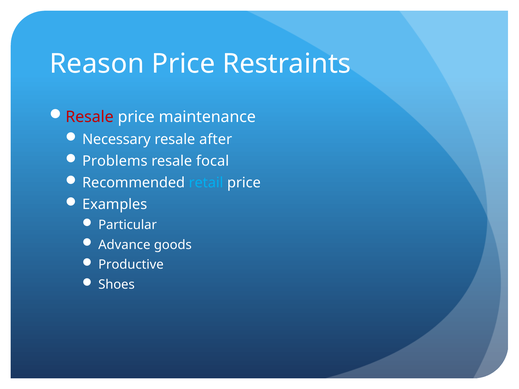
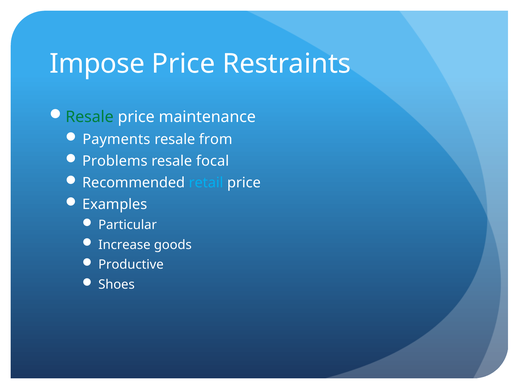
Reason: Reason -> Impose (97, 64)
Resale colour: red -> green (90, 117)
Necessary: Necessary -> Payments (116, 139)
after: after -> from (216, 139)
Advance: Advance -> Increase (124, 245)
